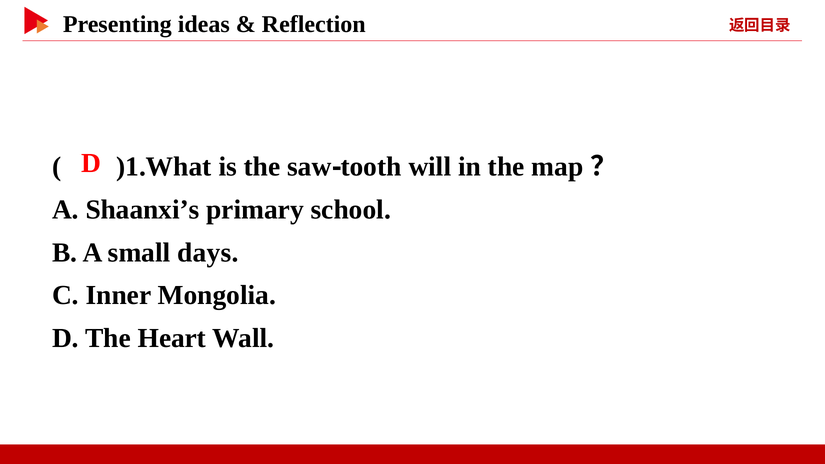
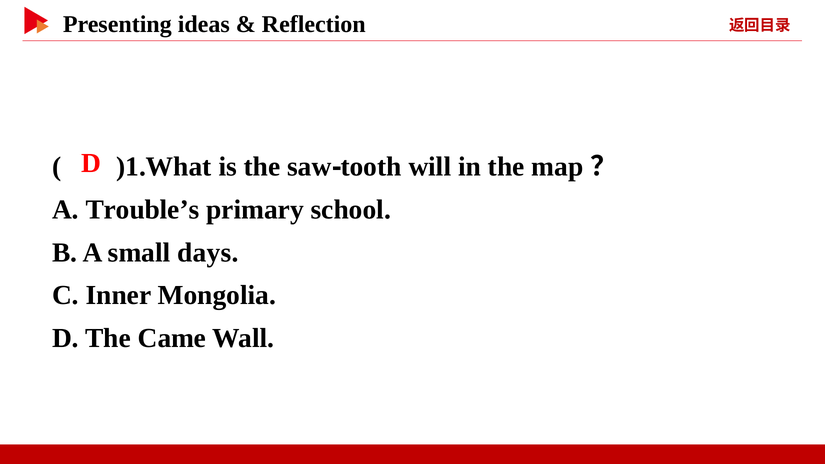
Shaanxi’s: Shaanxi’s -> Trouble’s (142, 210)
Heart: Heart -> Came (172, 338)
